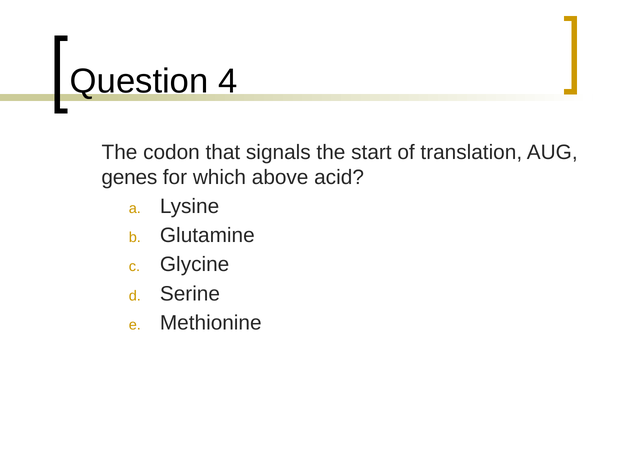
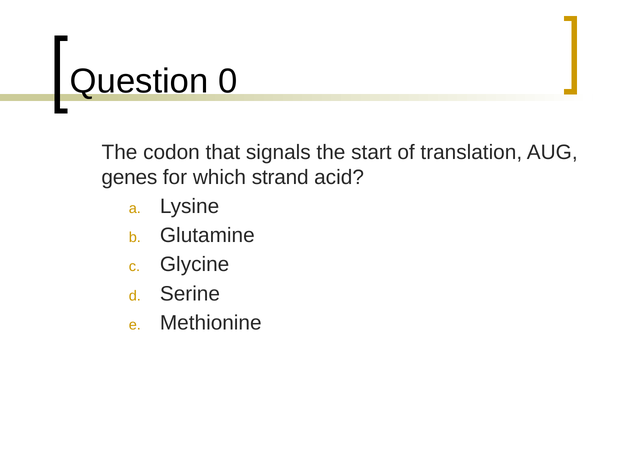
4: 4 -> 0 (228, 82)
above: above -> strand (280, 177)
